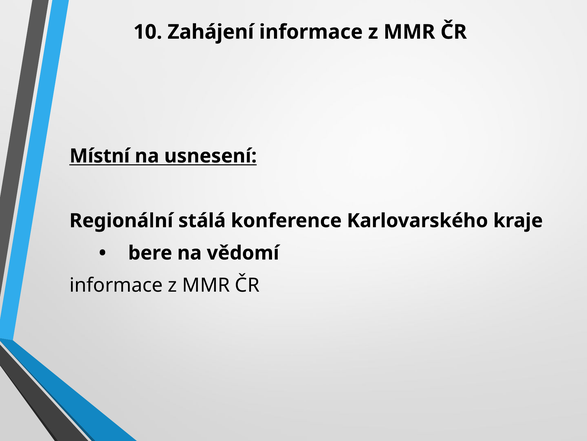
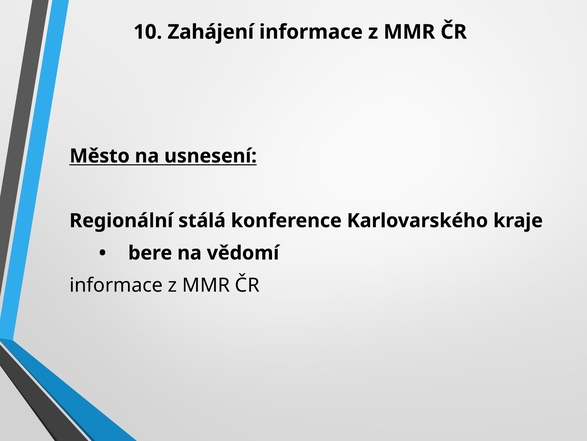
Místní: Místní -> Město (100, 156)
